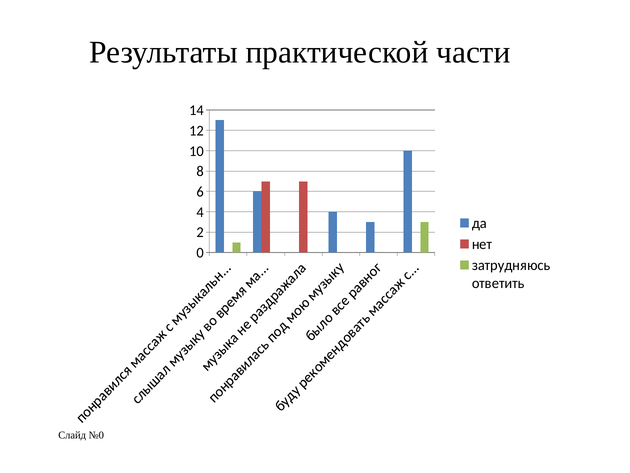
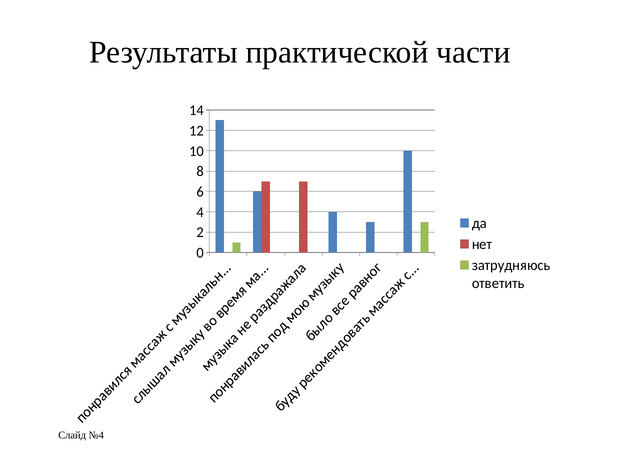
№0: №0 -> №4 (96, 435)
